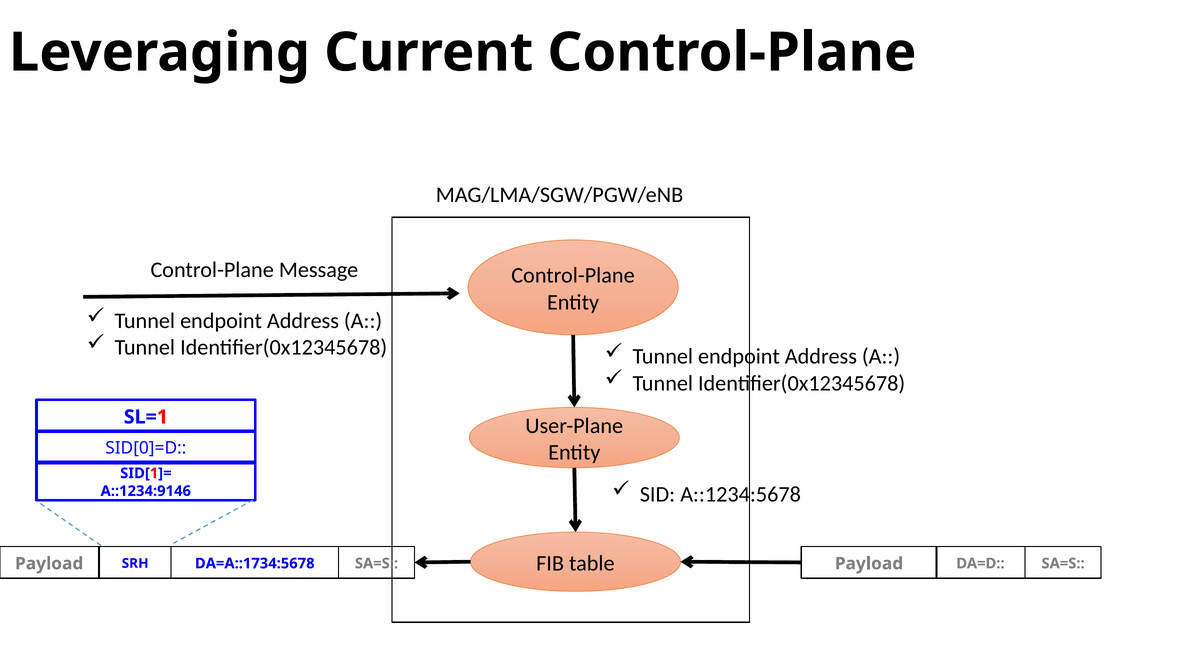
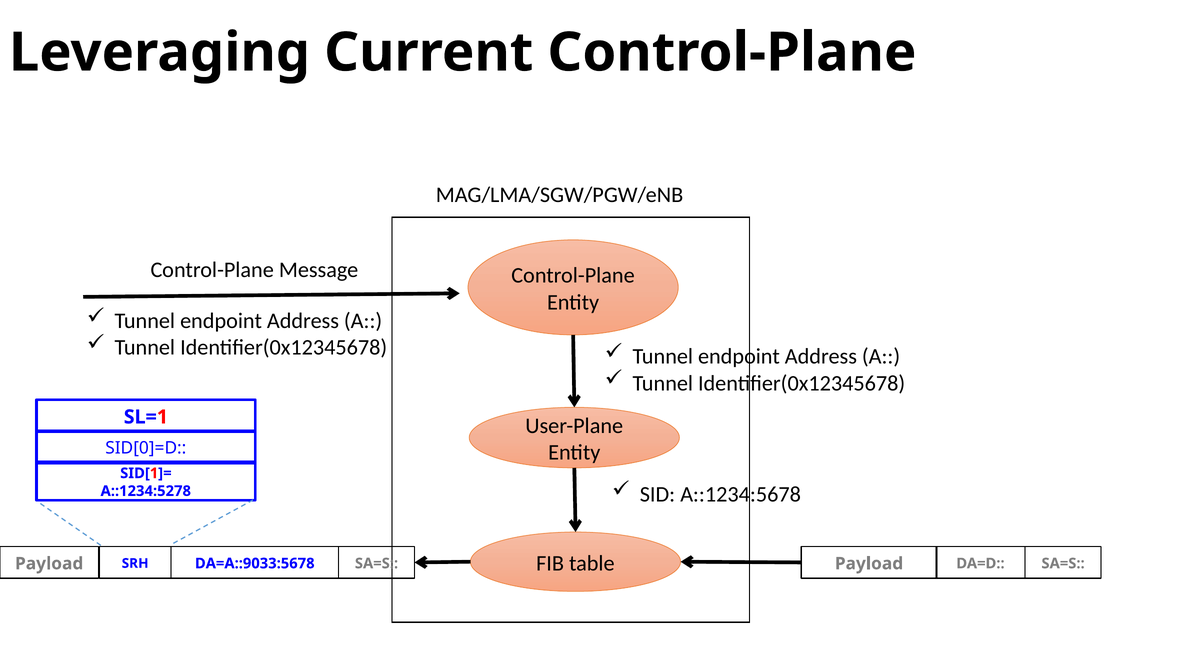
A::1234:9146: A::1234:9146 -> A::1234:5278 (146, 491)
DA=A::1734:5678: DA=A::1734:5678 -> DA=A::9033:5678 (255, 564)
